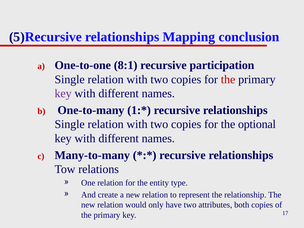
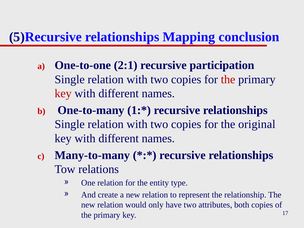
8:1: 8:1 -> 2:1 (126, 65)
key colour: purple -> red (63, 94)
optional: optional -> original (257, 124)
